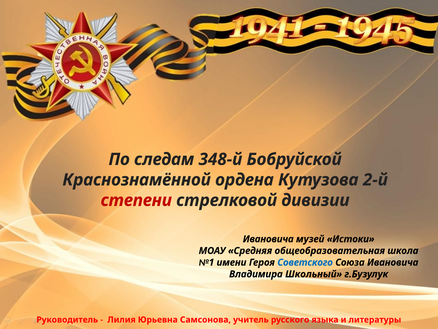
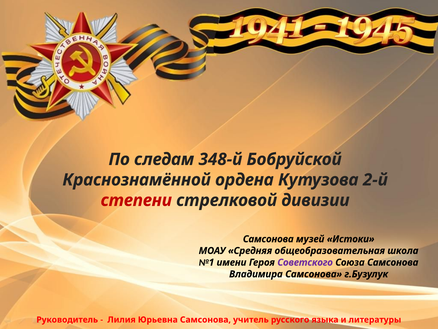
Ивановича: Ивановича -> Самсонова (268, 239)
Советского colour: blue -> purple (305, 262)
Союза Ивановича: Ивановича -> Самсонова (393, 262)
Владимира Школьный: Школьный -> Самсонова (314, 274)
